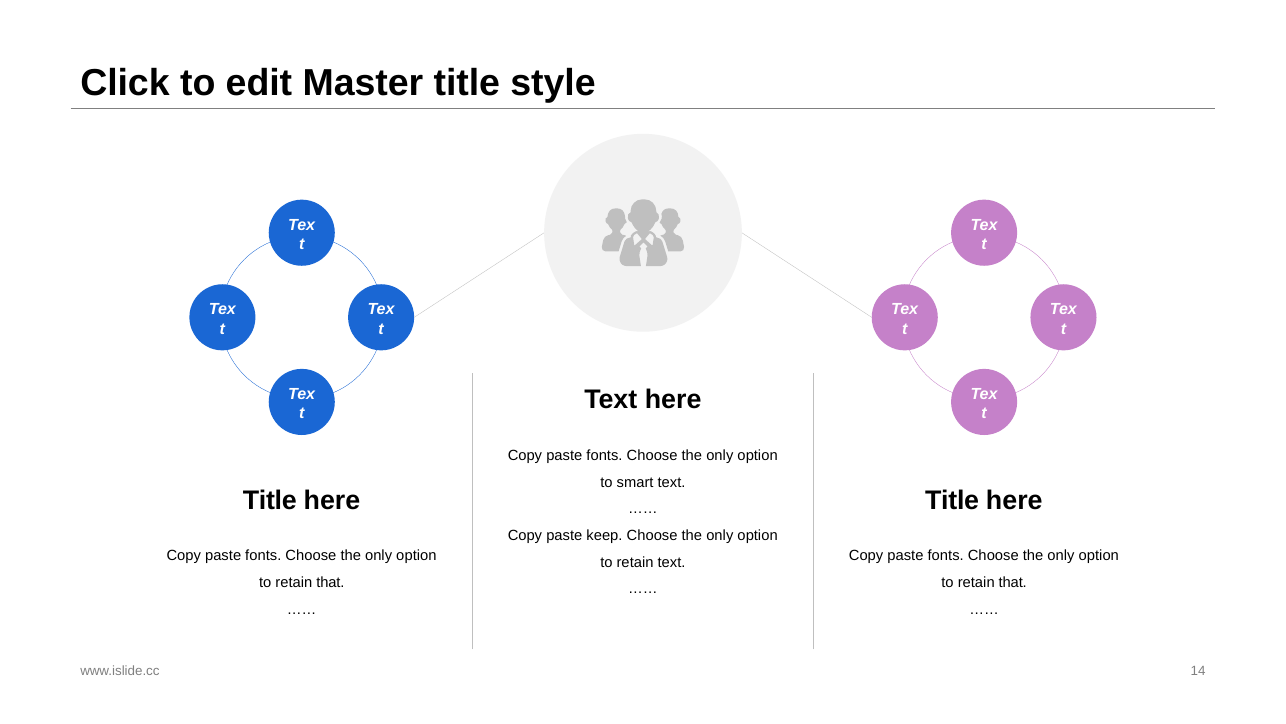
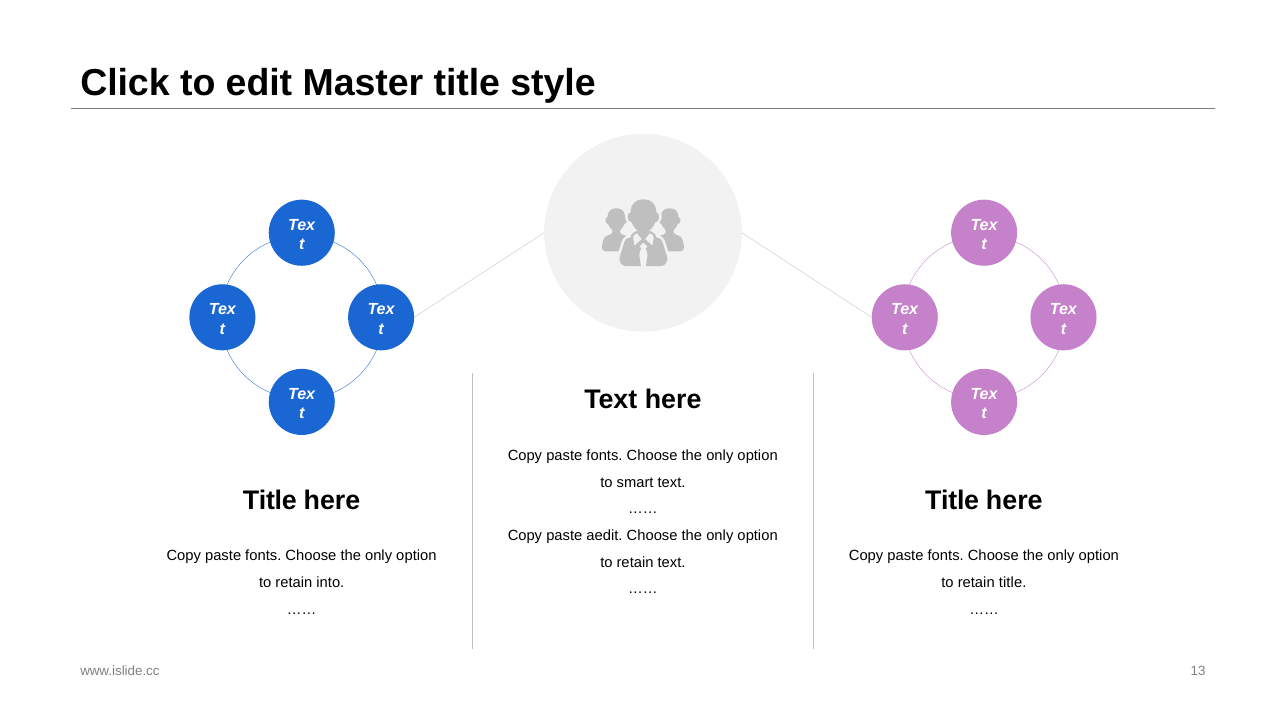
keep: keep -> aedit (604, 535)
that: that -> into (330, 582)
that: that -> title (1013, 582)
14: 14 -> 13 (1198, 670)
